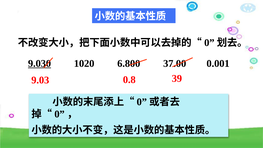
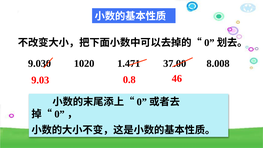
9.030 underline: present -> none (39, 64)
6.800: 6.800 -> 1.471 (129, 64)
0.001: 0.001 -> 8.008 (218, 64)
39: 39 -> 46 (177, 79)
